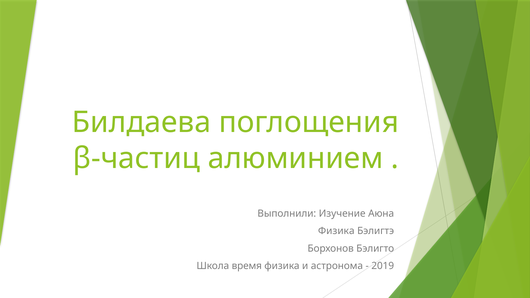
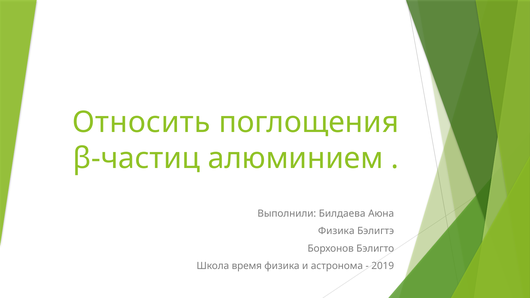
Билдаева: Билдаева -> Относить (141, 123)
Изучение: Изучение -> Билдаева (342, 214)
